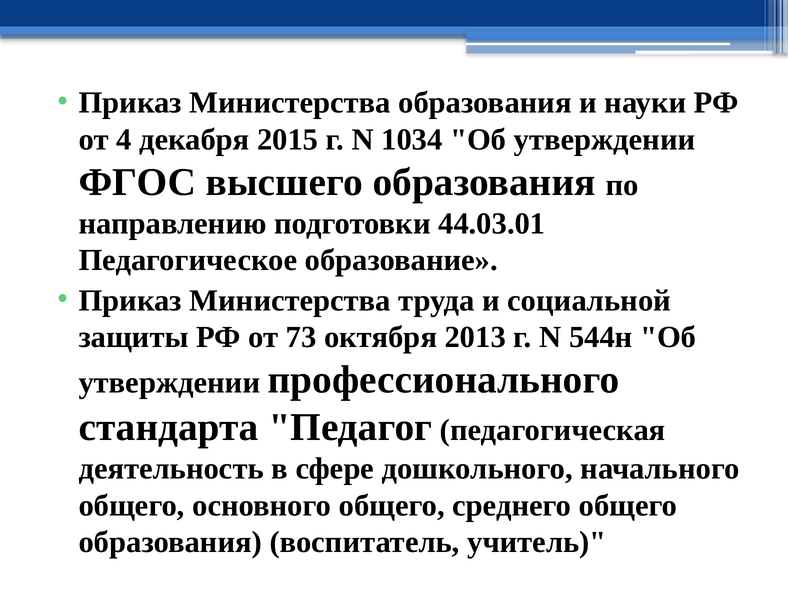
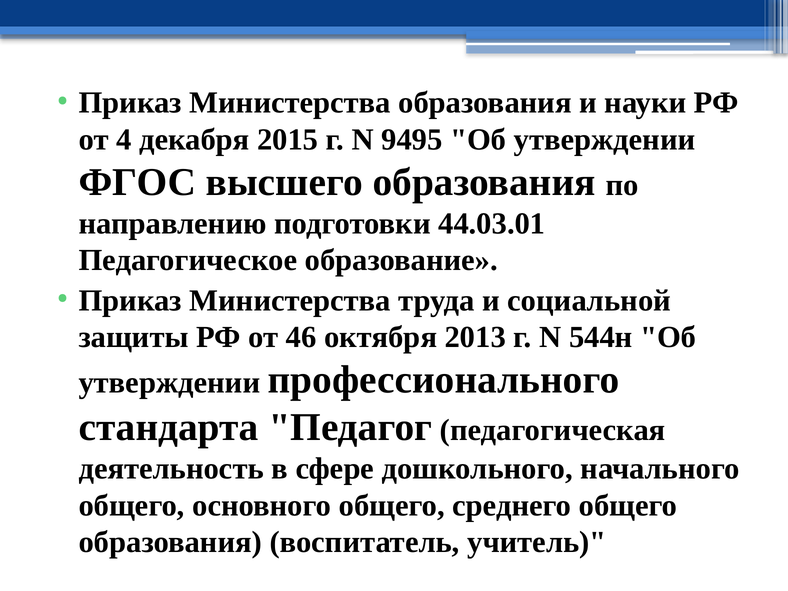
1034: 1034 -> 9495 (412, 140)
73: 73 -> 46 (301, 337)
